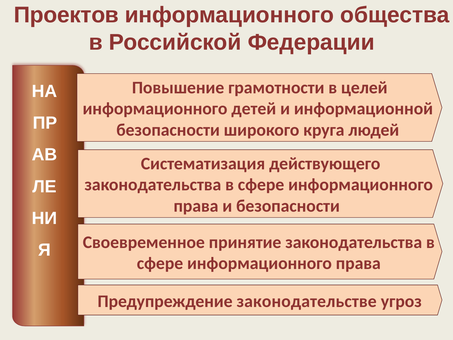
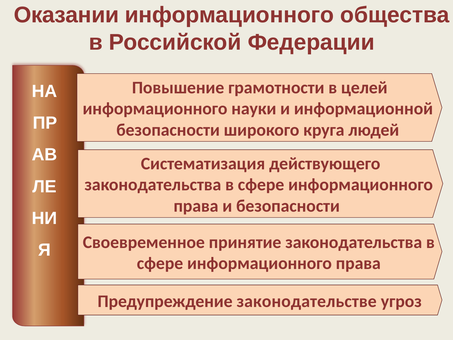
Проектов: Проектов -> Оказании (66, 15)
детей: детей -> науки (254, 109)
